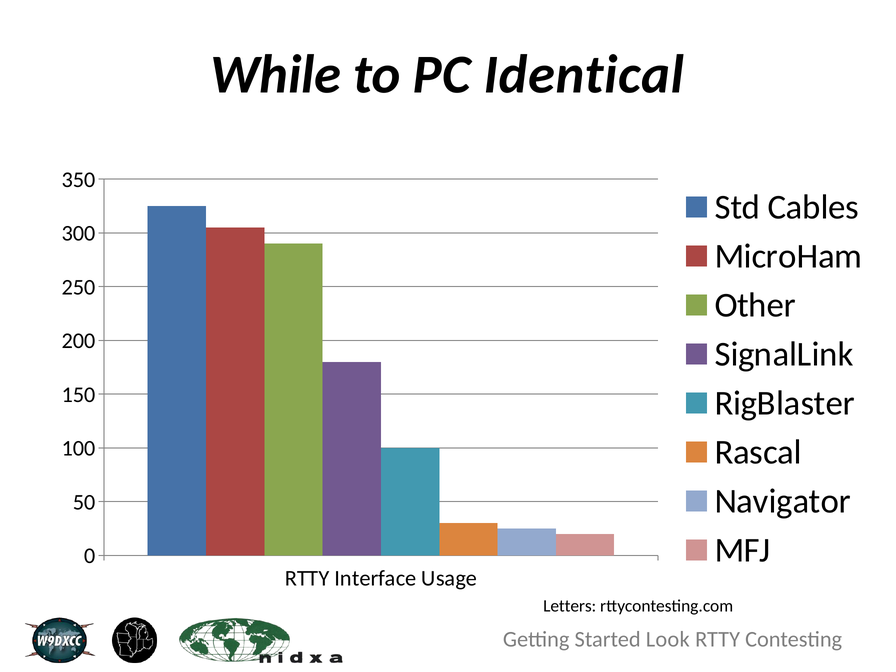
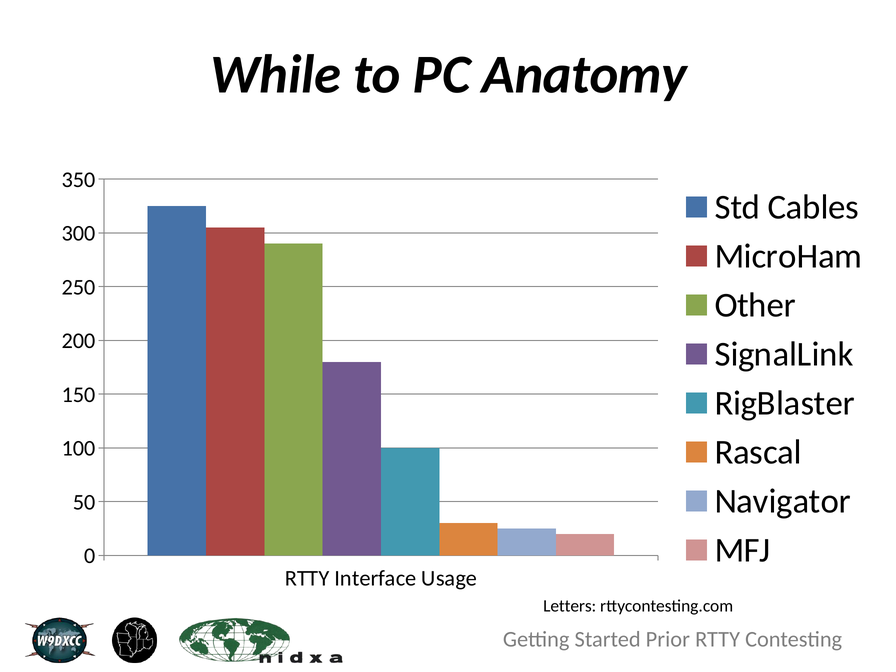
Identical: Identical -> Anatomy (584, 75)
Look: Look -> Prior (668, 639)
